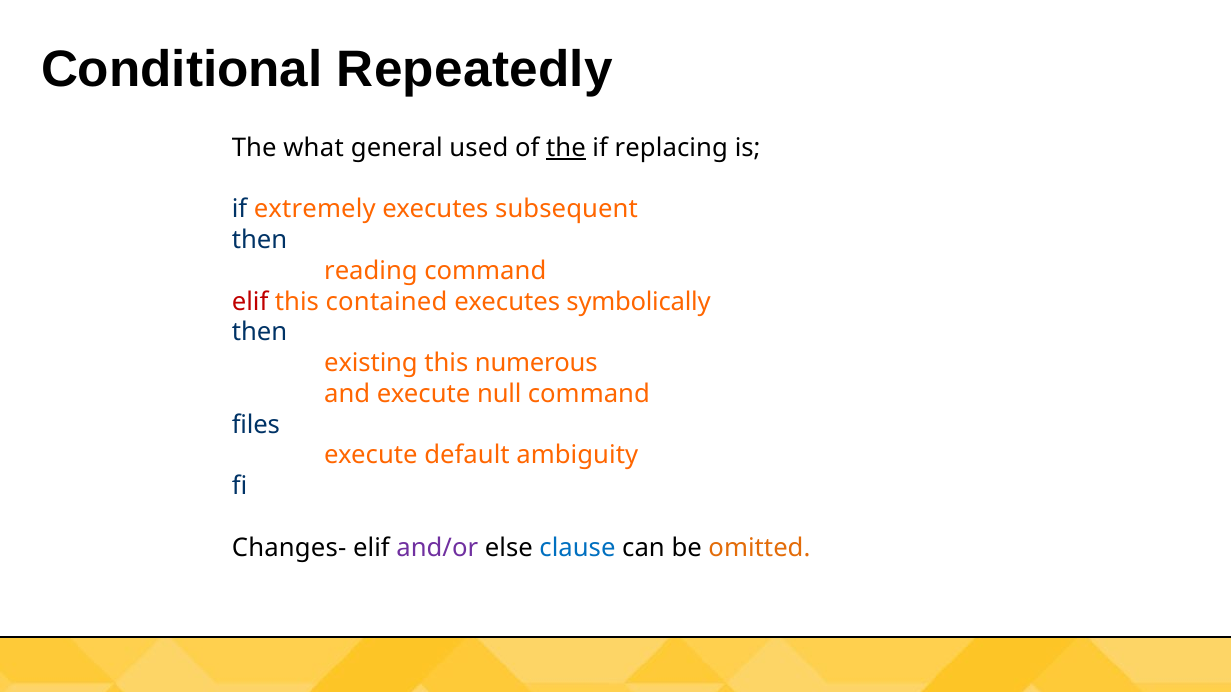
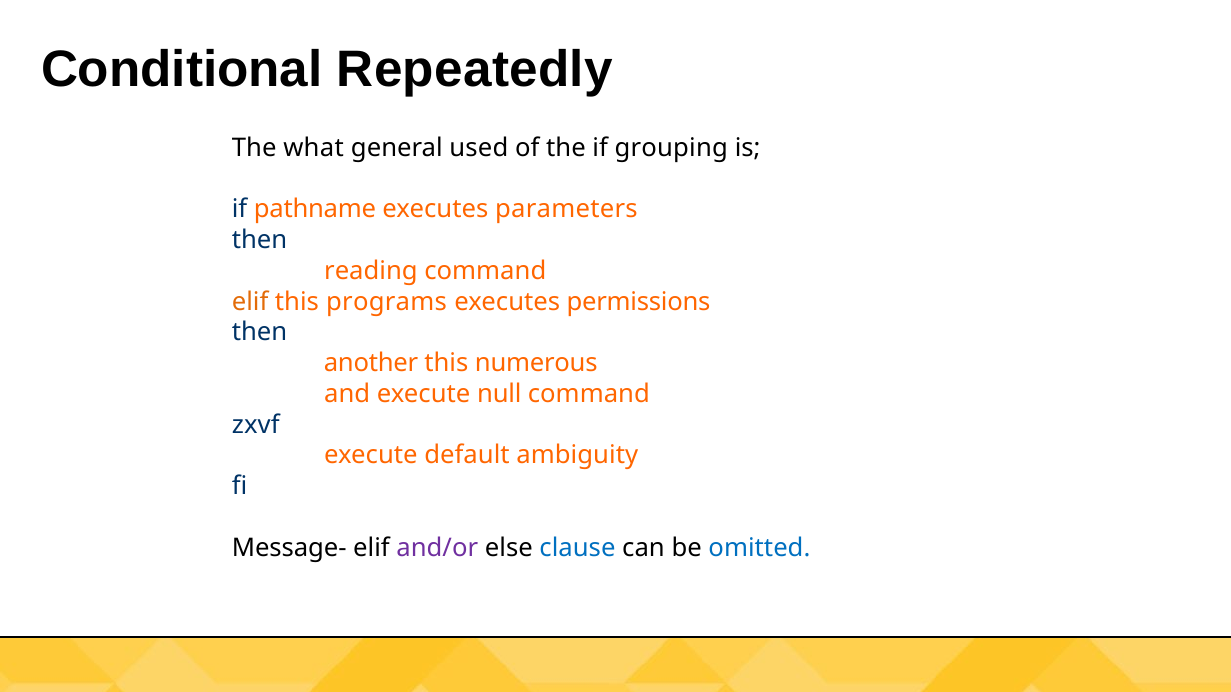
the underline: present -> none (566, 148)
replacing: replacing -> grouping (671, 148)
extremely: extremely -> pathname (315, 209)
subsequent: subsequent -> parameters (566, 209)
elif colour: red -> orange (250, 302)
contained: contained -> programs (387, 302)
symbolically: symbolically -> permissions (639, 302)
existing: existing -> another (371, 363)
files: files -> zxvf (256, 425)
Changes-: Changes- -> Message- (289, 548)
omitted colour: orange -> blue (759, 548)
